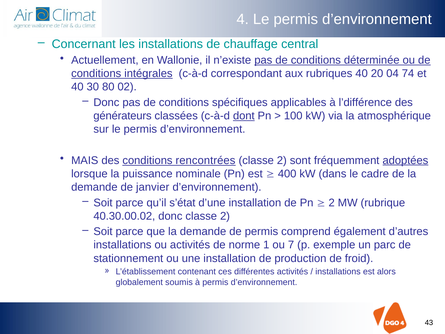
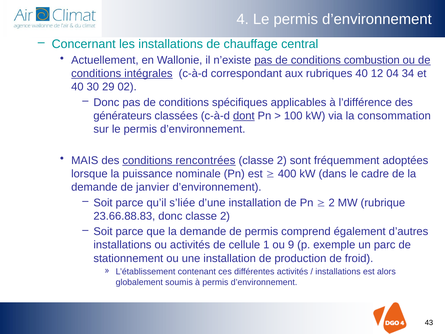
déterminée: déterminée -> combustion (372, 60)
20: 20 -> 12 (377, 73)
74: 74 -> 34 (408, 73)
80: 80 -> 29 (108, 87)
atmosphérique: atmosphérique -> consommation (394, 116)
adoptées underline: present -> none (405, 160)
s’état: s’état -> s’liée (182, 203)
40.30.00.02: 40.30.00.02 -> 23.66.88.83 (124, 216)
norme: norme -> cellule (244, 245)
7: 7 -> 9 (291, 245)
